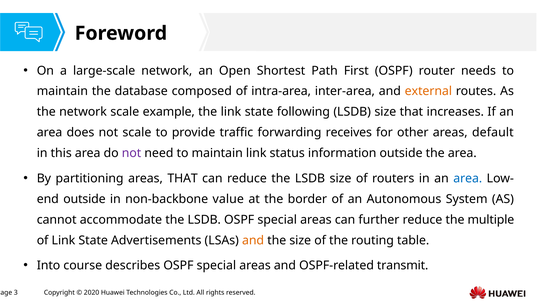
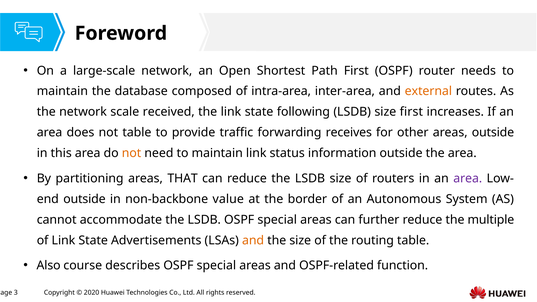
example: example -> received (169, 112)
size that: that -> first (411, 112)
not scale: scale -> table (137, 133)
areas default: default -> outside (493, 133)
not colour: purple -> orange (132, 153)
area colour: blue -> purple (468, 178)
Into: Into -> Also (49, 265)
transmit: transmit -> function (403, 265)
